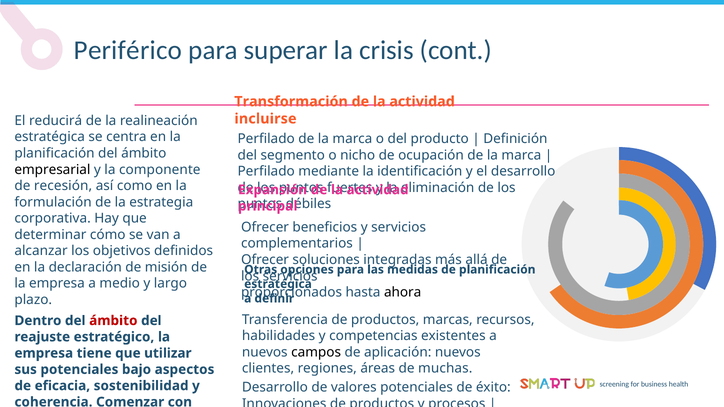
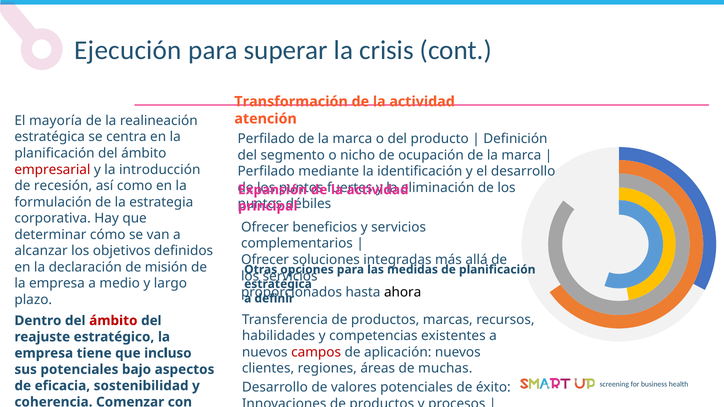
Periférico: Periférico -> Ejecución (128, 50)
incluirse: incluirse -> atención (266, 119)
reducirá: reducirá -> mayoría (56, 121)
empresarial colour: black -> red (52, 170)
componente: componente -> introducción (160, 170)
campos colour: black -> red (316, 352)
utilizar: utilizar -> incluso (168, 353)
